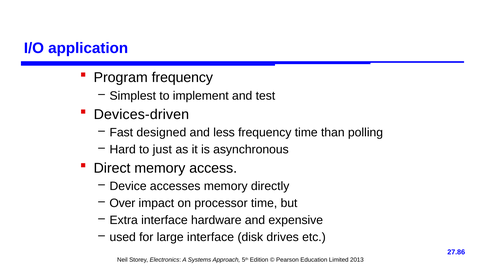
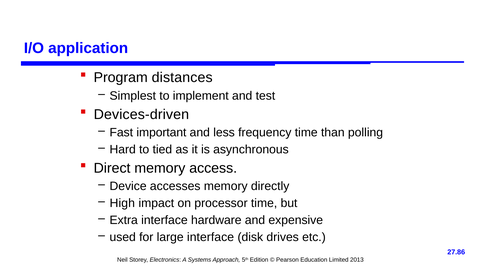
Program frequency: frequency -> distances (182, 78)
designed: designed -> important (161, 132)
just: just -> tied (162, 149)
Over: Over -> High (122, 203)
